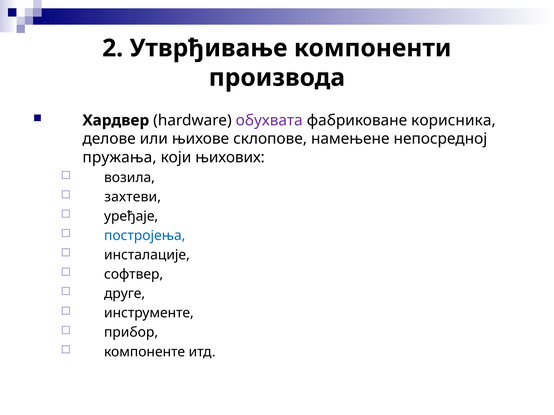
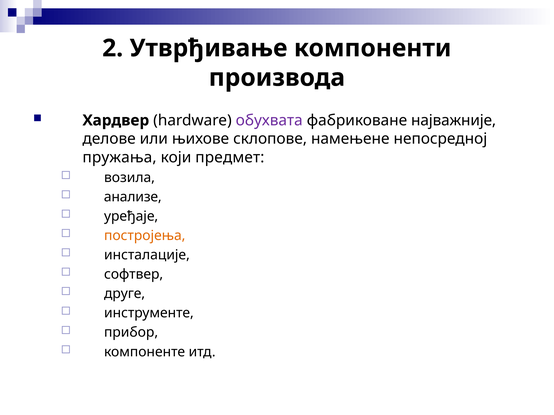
корисника: корисника -> најважније (454, 121)
њихових: њихових -> предмет (230, 157)
захтеви: захтеви -> анализе (133, 197)
постројења colour: blue -> orange (145, 236)
